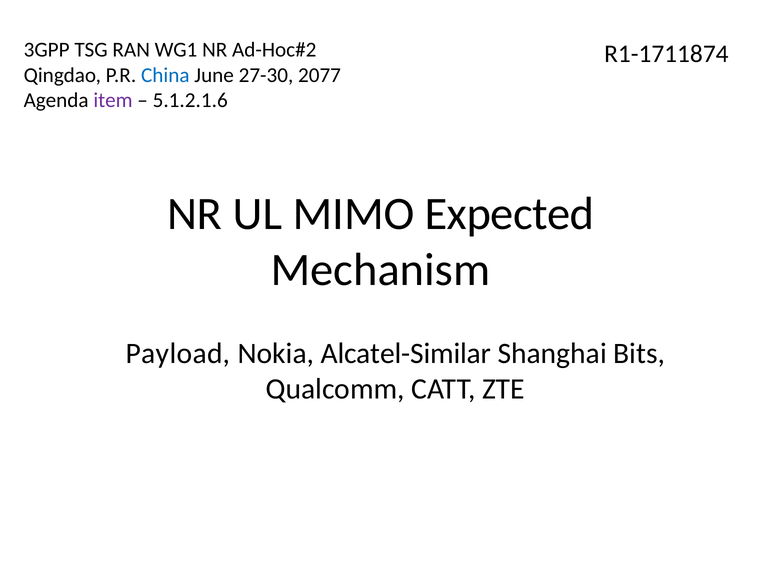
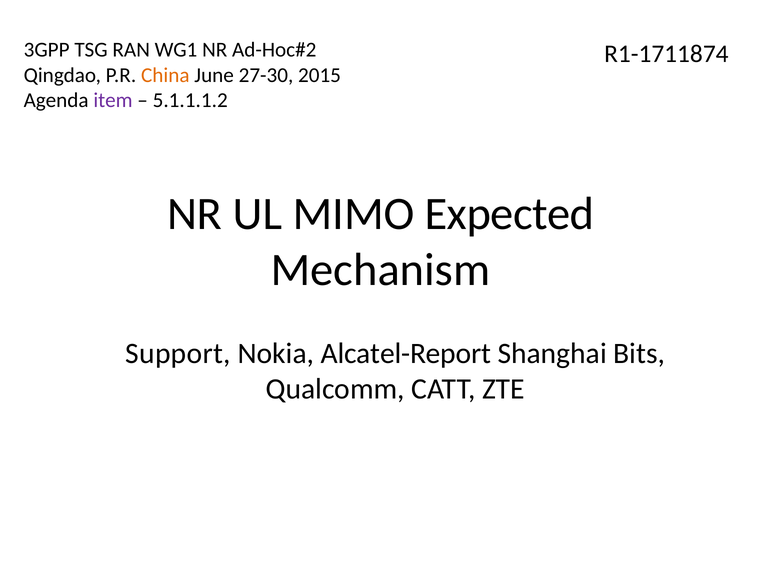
China colour: blue -> orange (165, 75)
2077: 2077 -> 2015 (320, 75)
5.1.2.1.6: 5.1.2.1.6 -> 5.1.1.1.2 (190, 100)
Payload: Payload -> Support (178, 353)
Alcatel-Similar: Alcatel-Similar -> Alcatel-Report (406, 353)
